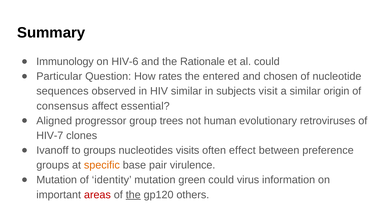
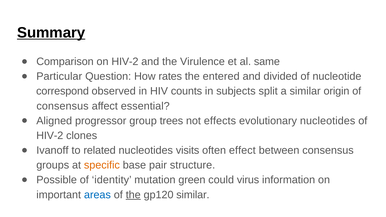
Summary underline: none -> present (51, 33)
Immunology: Immunology -> Comparison (65, 62)
on HIV-6: HIV-6 -> HIV-2 (125, 62)
Rationale: Rationale -> Virulence (202, 62)
al could: could -> same (267, 62)
chosen: chosen -> divided (281, 76)
sequences: sequences -> correspond (63, 91)
HIV similar: similar -> counts (186, 91)
visit: visit -> split (268, 91)
human: human -> effects (220, 121)
evolutionary retroviruses: retroviruses -> nucleotides (328, 121)
HIV-7: HIV-7 -> HIV-2 (50, 136)
to groups: groups -> related (100, 150)
between preference: preference -> consensus (328, 150)
virulence: virulence -> structure (193, 165)
Mutation: Mutation -> Possible (57, 180)
areas colour: red -> blue (97, 195)
gp120 others: others -> similar (193, 195)
